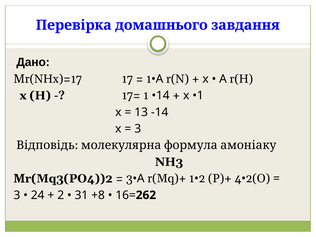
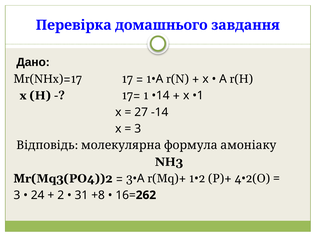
13: 13 -> 27 (141, 112)
